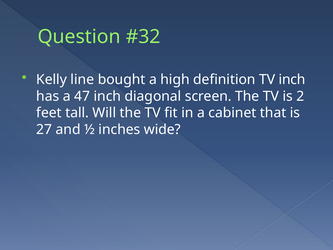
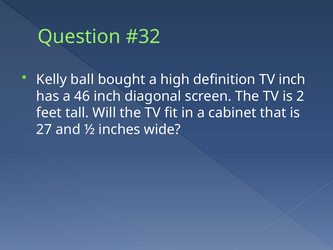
line: line -> ball (82, 79)
47: 47 -> 46 (82, 96)
